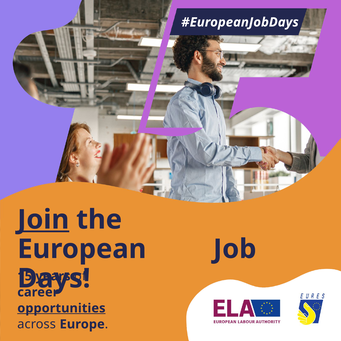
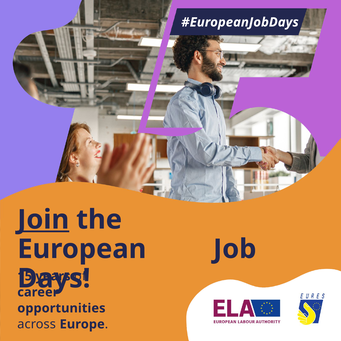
opportunities underline: present -> none (61, 308)
